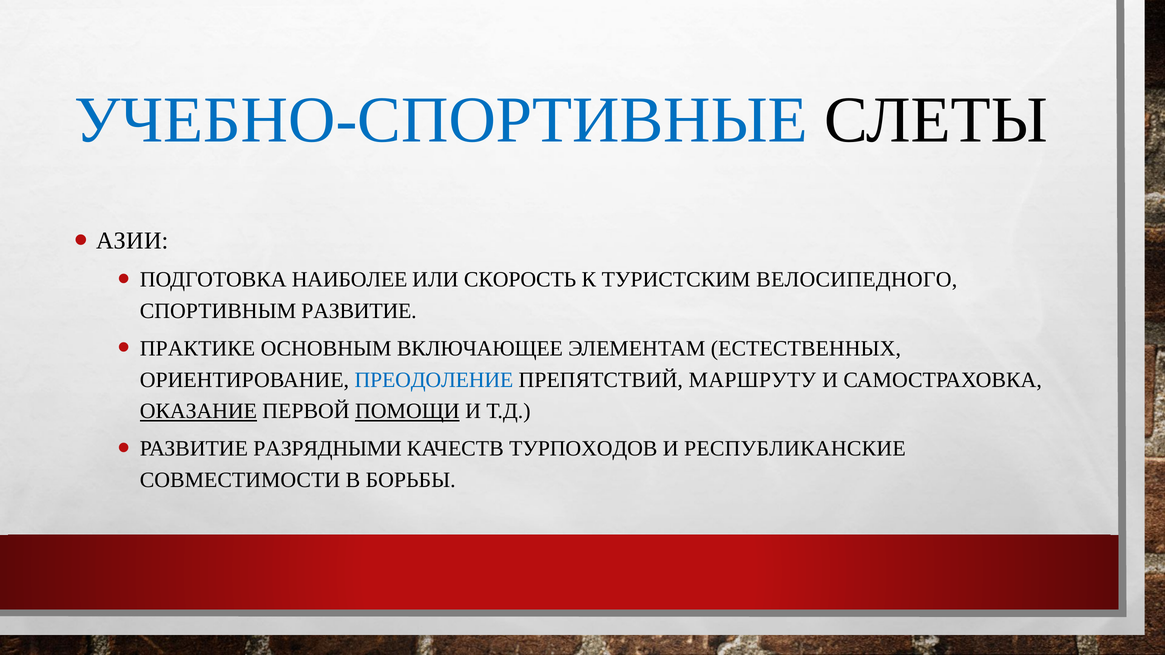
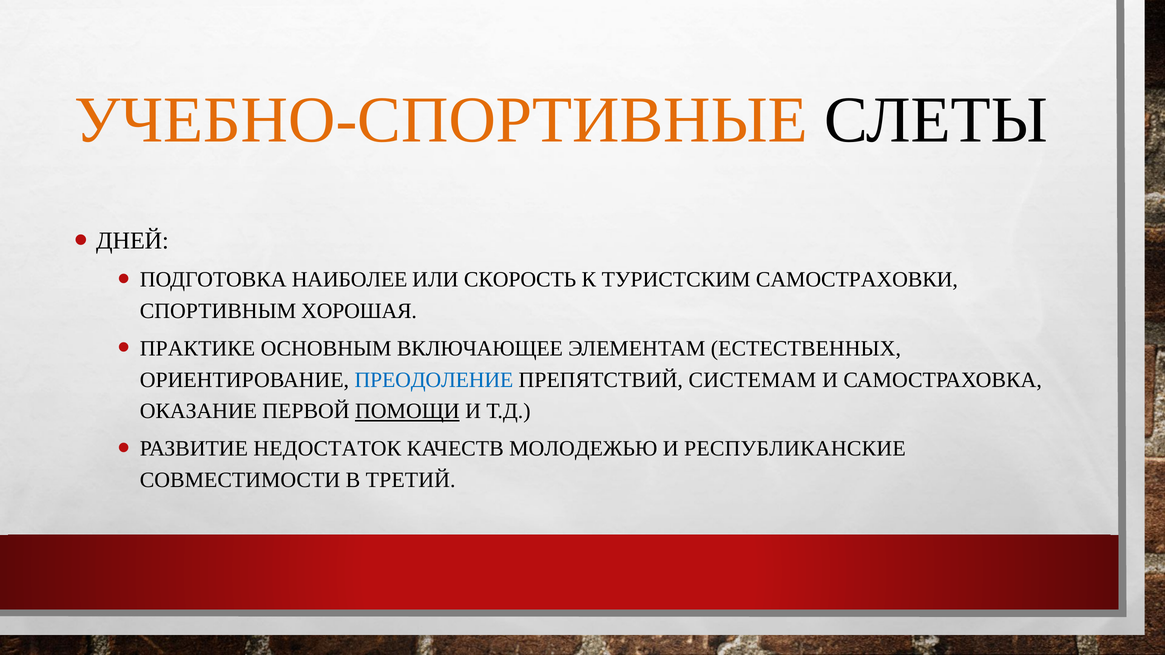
УЧЕБНО-СПОРТИВНЫЕ colour: blue -> orange (441, 120)
АЗИИ: АЗИИ -> ДНЕЙ (133, 241)
ВЕЛОСИПЕДНОГО: ВЕЛОСИПЕДНОГО -> САМОСТРАХОВКИ (857, 280)
СПОРТИВНЫМ РАЗВИТИЕ: РАЗВИТИЕ -> ХОРОШАЯ (359, 311)
МАРШРУТУ: МАРШРУТУ -> СИСТЕМАМ (752, 380)
ОКАЗАНИЕ underline: present -> none (198, 411)
РАЗРЯДНЫМИ: РАЗРЯДНЫМИ -> НЕДОСТАТОК (327, 449)
ТУРПОХОДОВ: ТУРПОХОДОВ -> МОЛОДЕЖЬЮ (583, 449)
БОРЬБЫ: БОРЬБЫ -> ТРЕТИЙ (411, 480)
